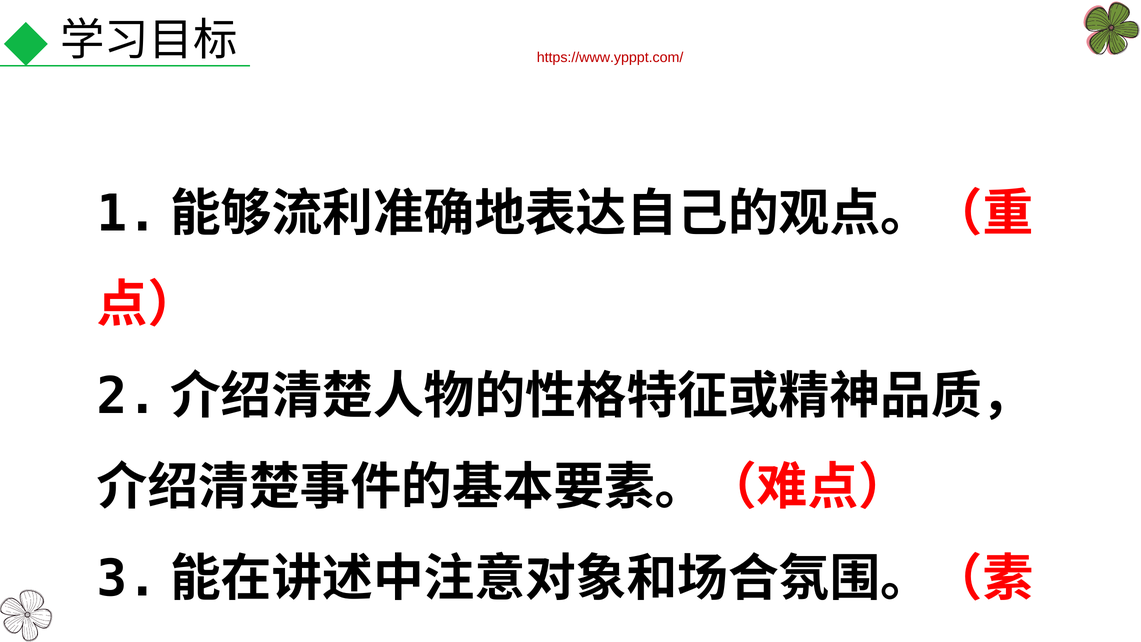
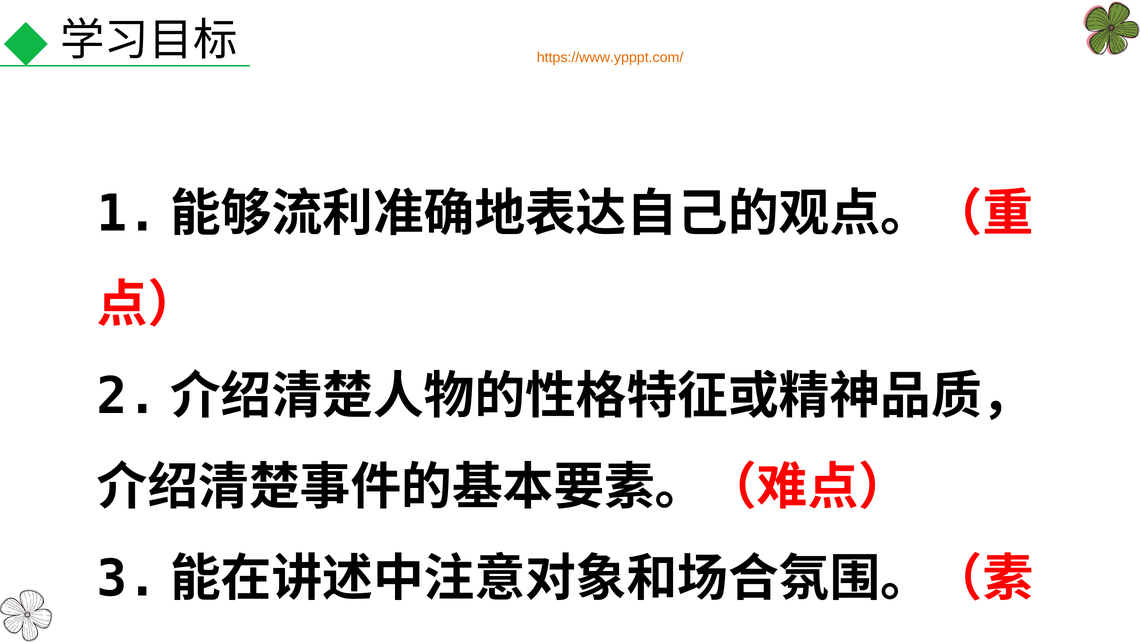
https://www.ypppt.com/ colour: red -> orange (610, 58)
